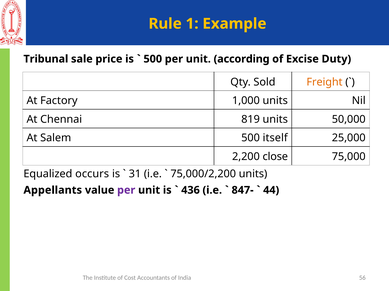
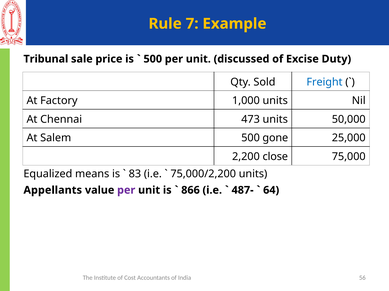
1: 1 -> 7 (192, 24)
according: according -> discussed (242, 59)
Freight colour: orange -> blue (325, 82)
819: 819 -> 473 (251, 120)
itself: itself -> gone (275, 138)
occurs: occurs -> means (92, 174)
31: 31 -> 83 (135, 174)
436: 436 -> 866 (190, 191)
847-: 847- -> 487- (243, 191)
44: 44 -> 64 (271, 191)
